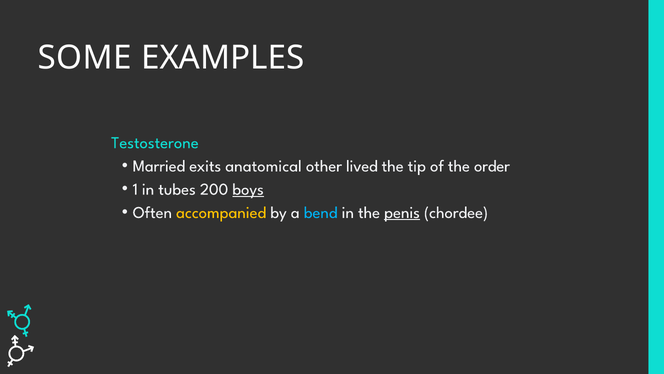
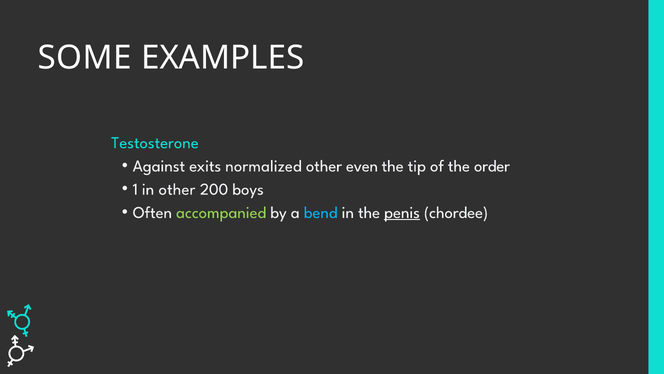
Married: Married -> Against (159, 166)
anatomical: anatomical -> normalized (263, 166)
lived: lived -> even (362, 166)
in tubes: tubes -> other (177, 189)
boys underline: present -> none (248, 189)
accompanied colour: yellow -> light green (221, 212)
